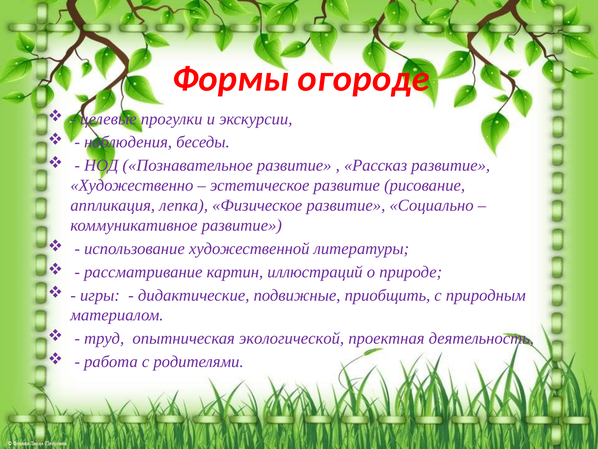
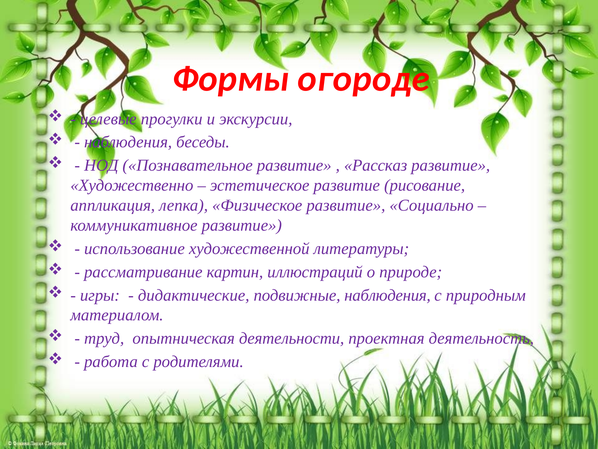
подвижные приобщить: приобщить -> наблюдения (388, 295)
экологической: экологической -> деятельности (292, 338)
